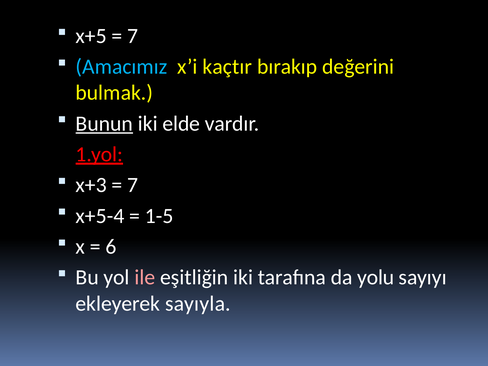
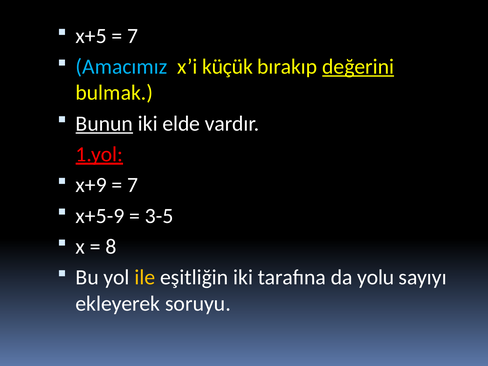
kaçtır: kaçtır -> küçük (228, 67)
değerini underline: none -> present (358, 67)
x+3: x+3 -> x+9 (91, 185)
x+5-4: x+5-4 -> x+5-9 (100, 216)
1-5: 1-5 -> 3-5 (159, 216)
6: 6 -> 8 (111, 247)
ile colour: pink -> yellow (145, 277)
sayıyla: sayıyla -> soruyu (198, 304)
